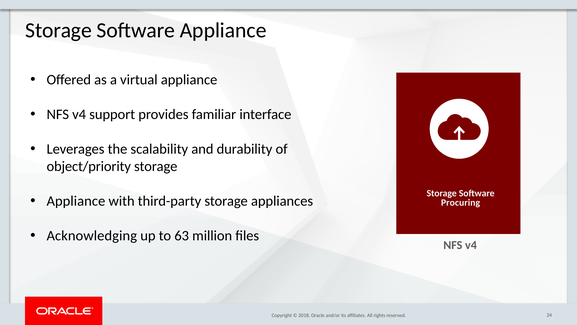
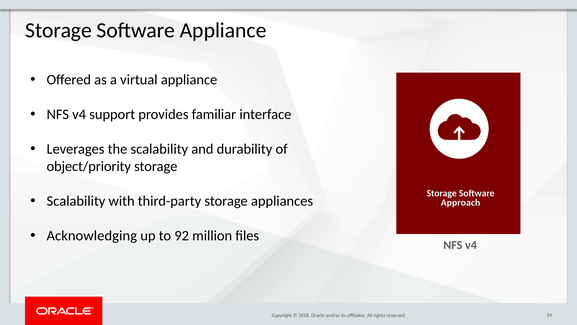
Appliance: Appliance -> Scalability (76, 201)
Procuring: Procuring -> Approach (461, 202)
63: 63 -> 92 (182, 235)
